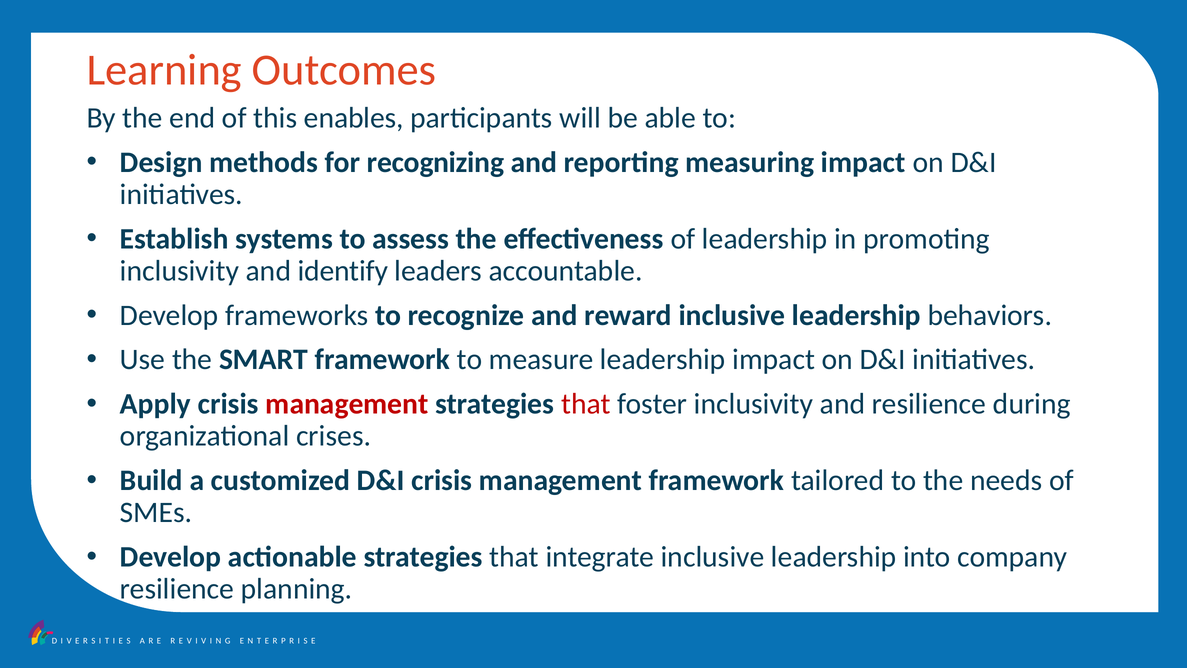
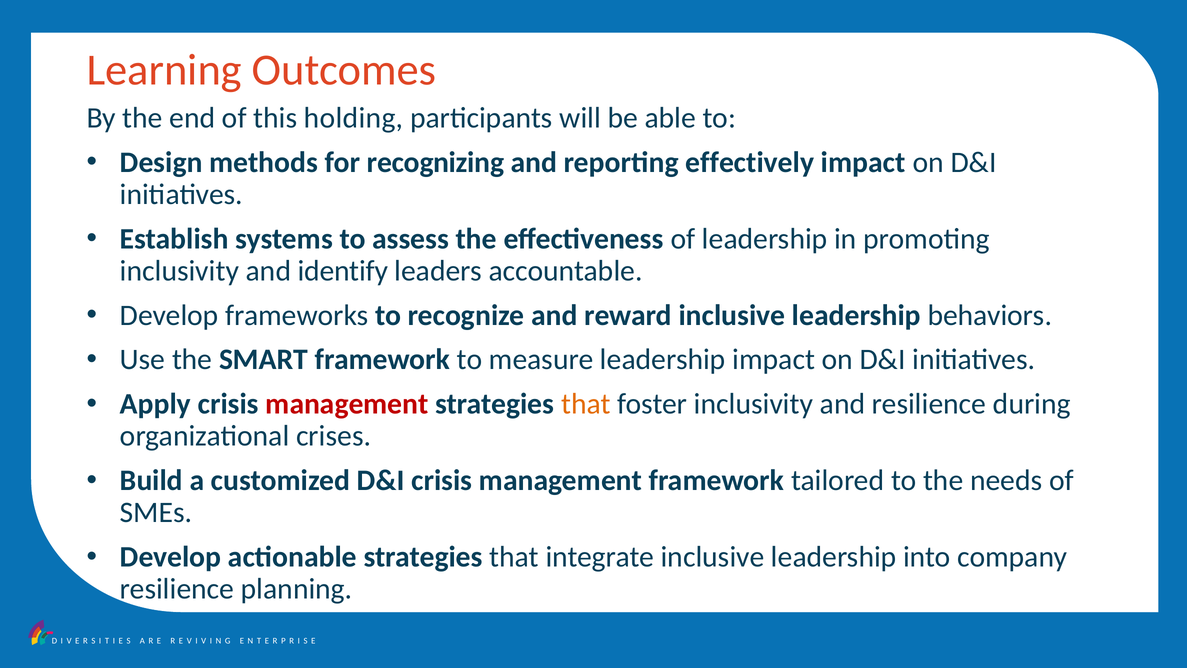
enables: enables -> holding (354, 118)
measuring: measuring -> effectively (750, 162)
that colour: red -> orange (586, 404)
